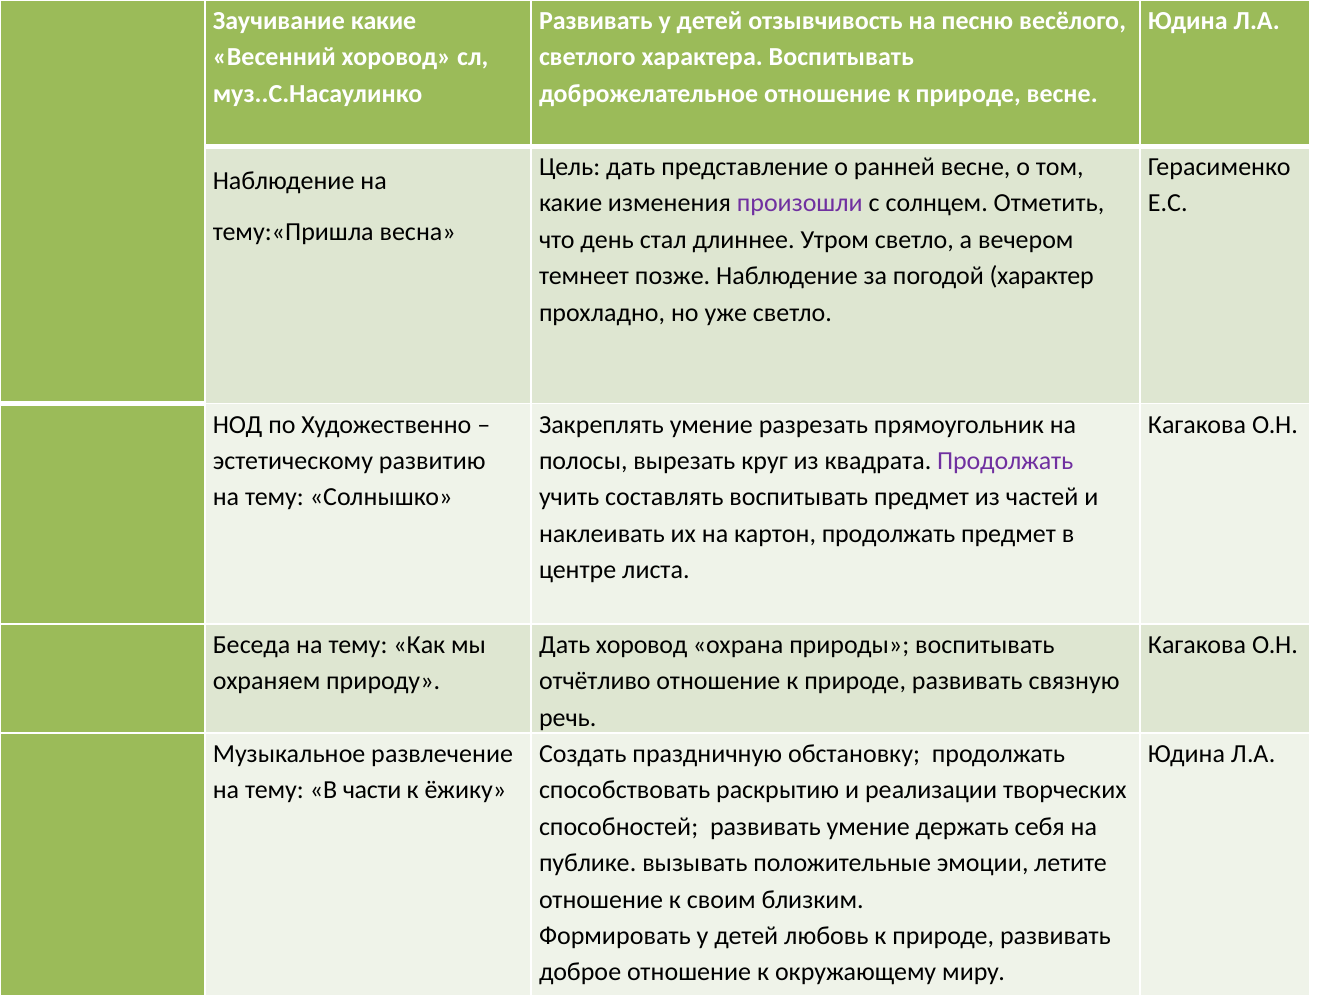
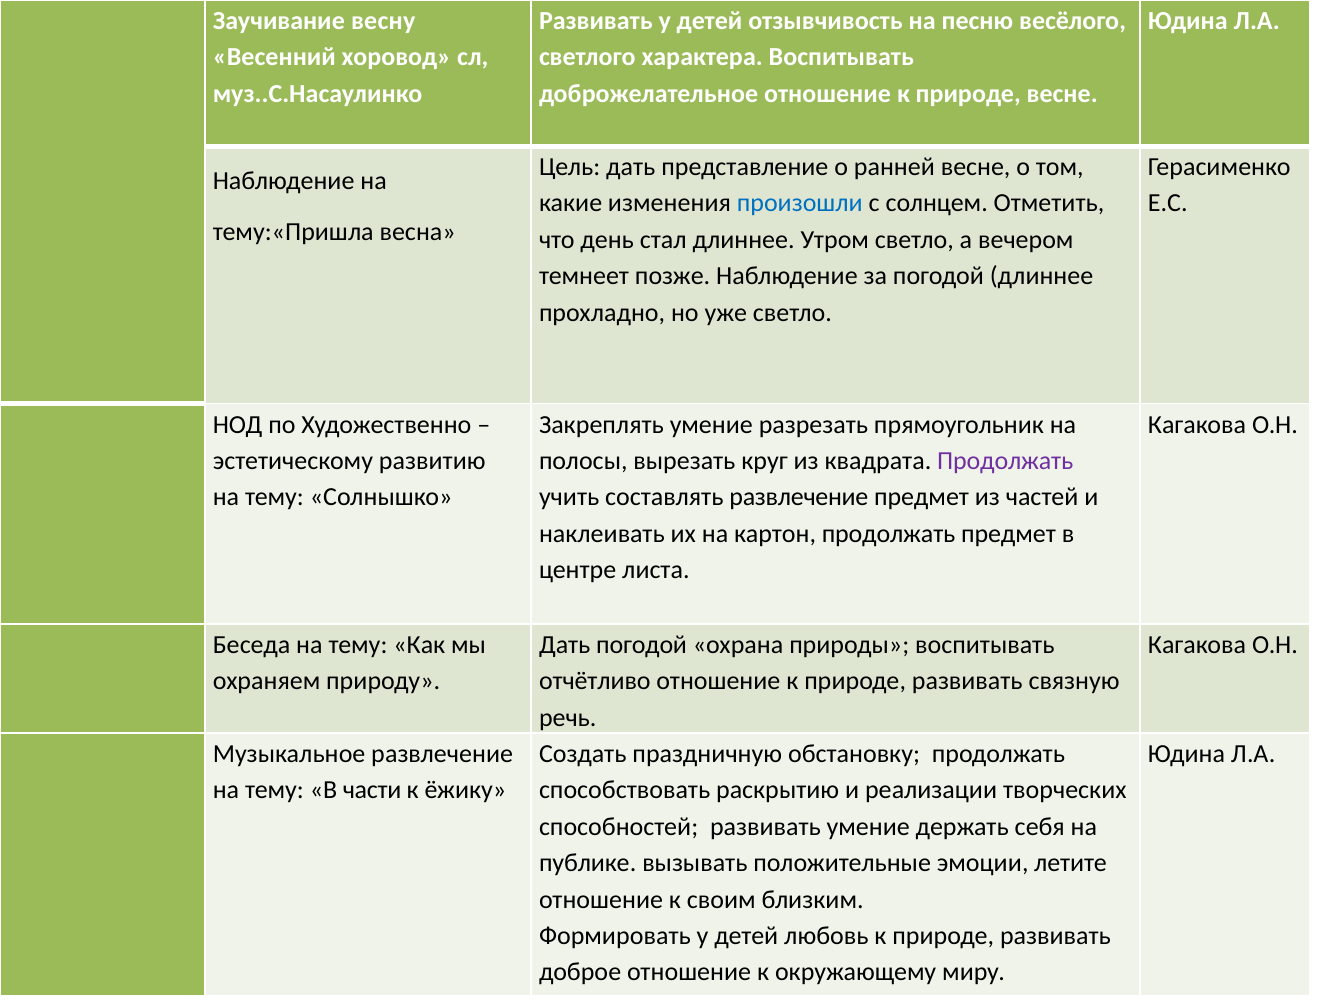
Заучивание какие: какие -> весну (383, 21)
произошли colour: purple -> blue (800, 203)
погодой характер: характер -> длиннее (1042, 276)
составлять воспитывать: воспитывать -> развлечение (799, 497)
Дать хоровод: хоровод -> погодой (642, 645)
